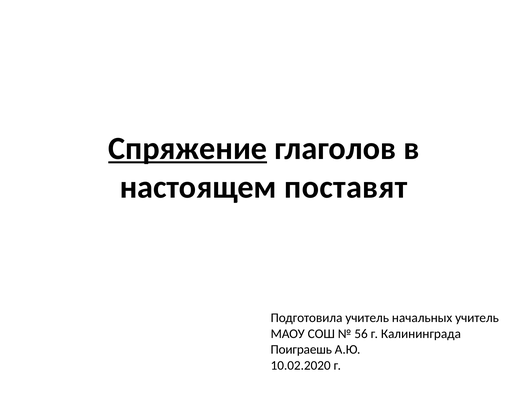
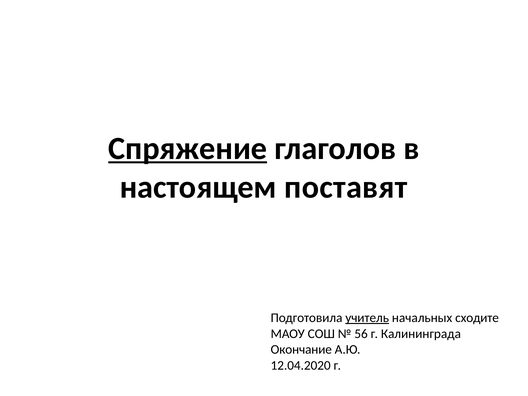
учитель underline: none -> present (367, 318)
начальных учитель: учитель -> сходите (477, 318)
Поиграешь: Поиграешь -> Окончание (301, 350)
10.02.2020: 10.02.2020 -> 12.04.2020 (301, 365)
